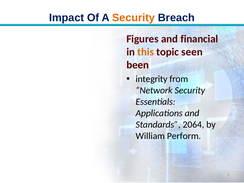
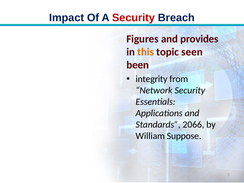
Security colour: orange -> red (134, 18)
financial: financial -> provides (199, 39)
2064: 2064 -> 2066 (193, 125)
Perform: Perform -> Suppose (184, 136)
